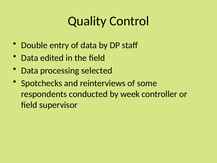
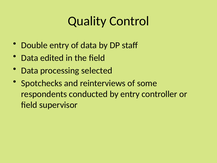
by week: week -> entry (130, 94)
